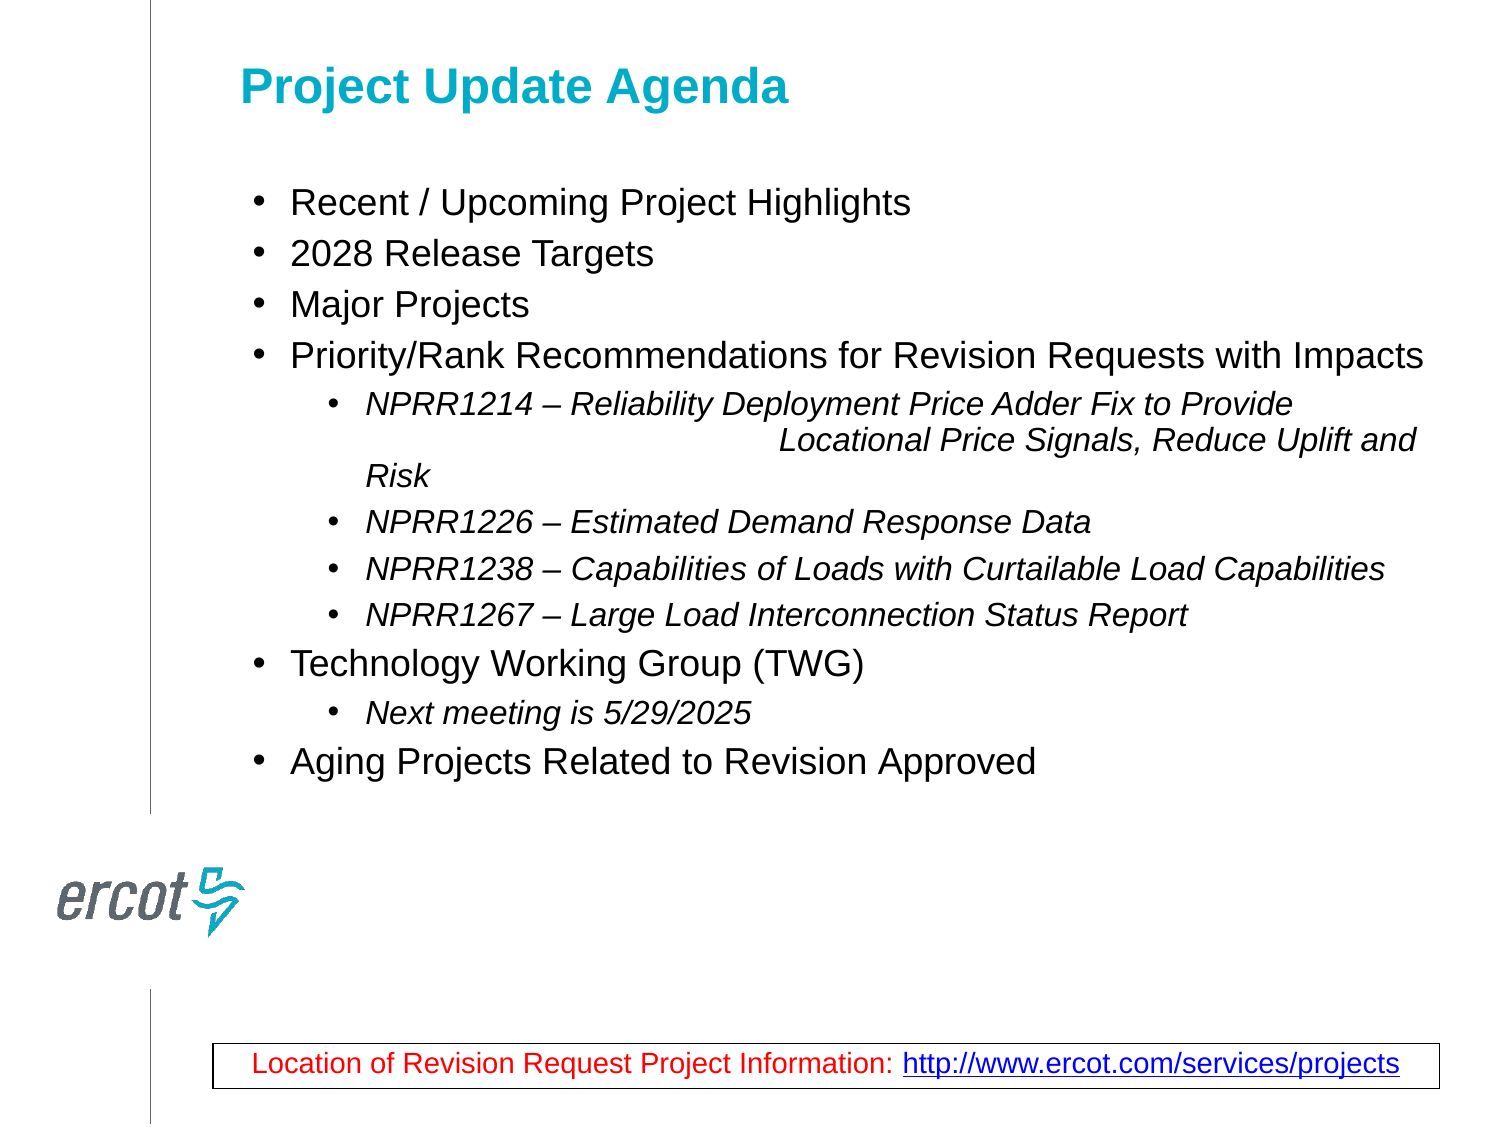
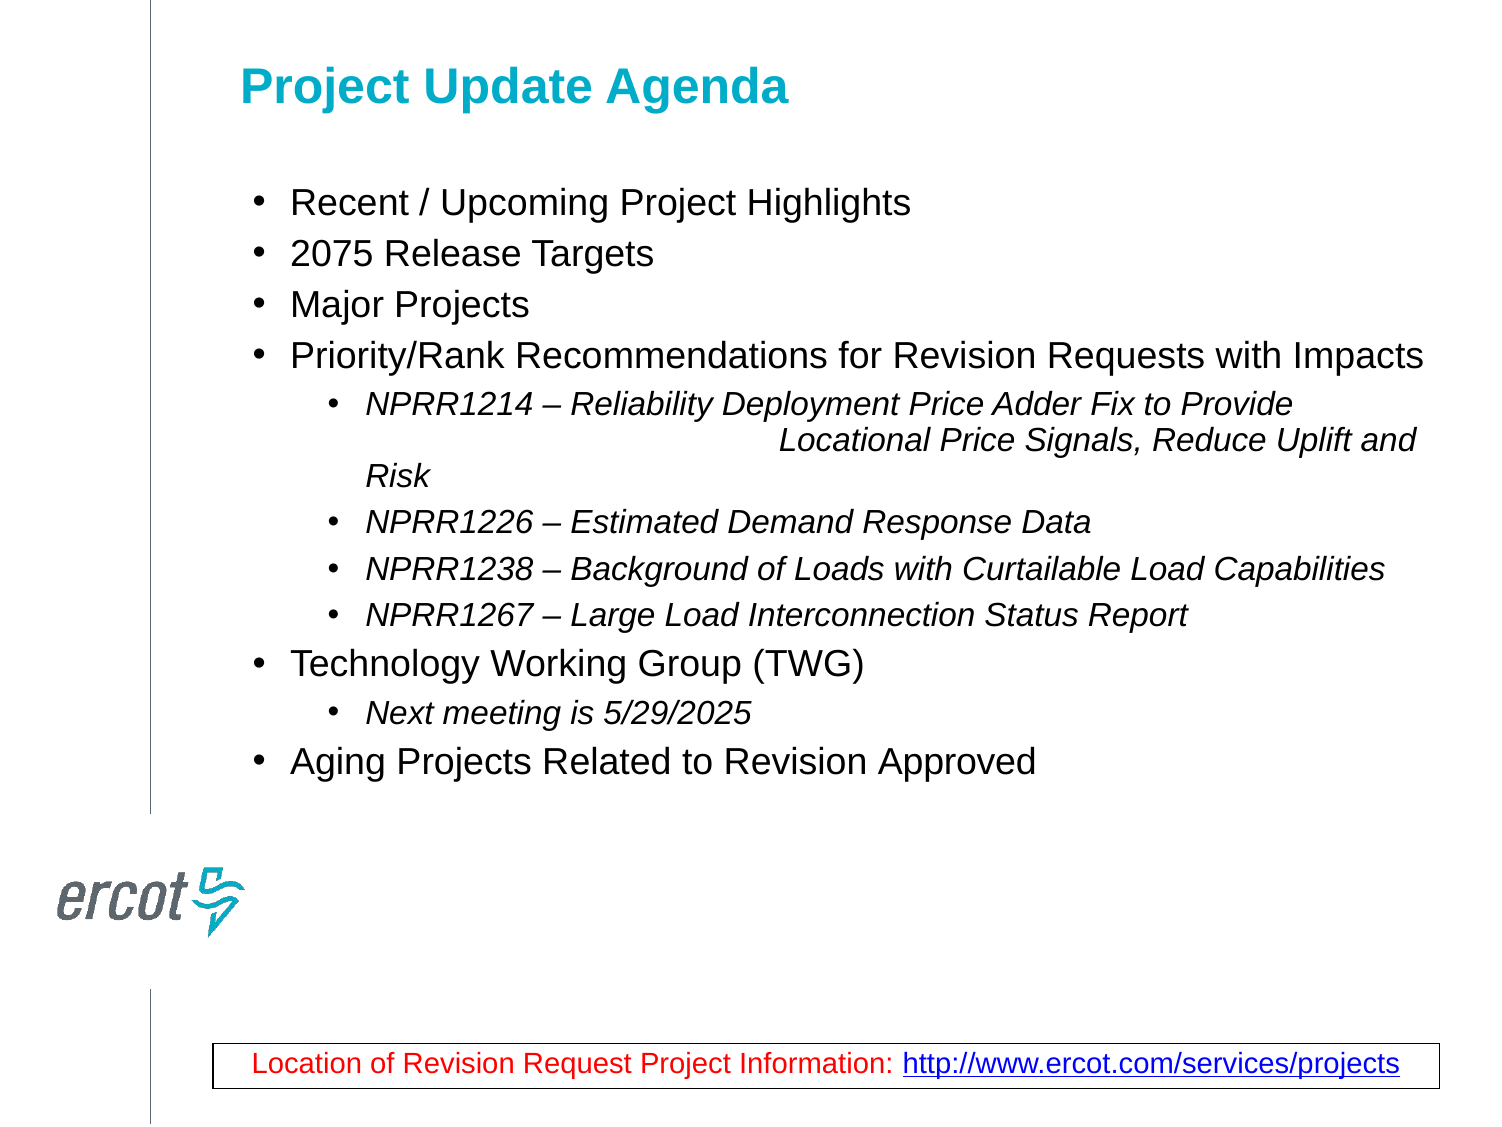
2028: 2028 -> 2075 (332, 254)
Capabilities: Capabilities -> Background (659, 569)
